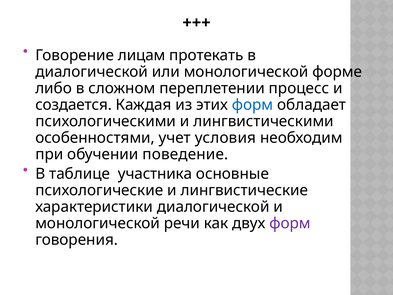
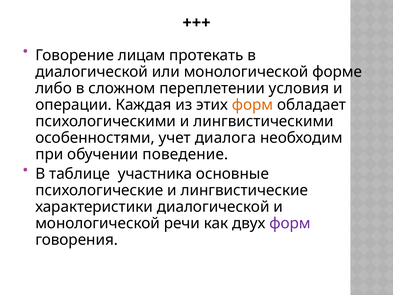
процесс: процесс -> условия (299, 88)
создается: создается -> операции (74, 105)
форм colour: blue -> orange (253, 105)
условия: условия -> диалога (225, 138)
